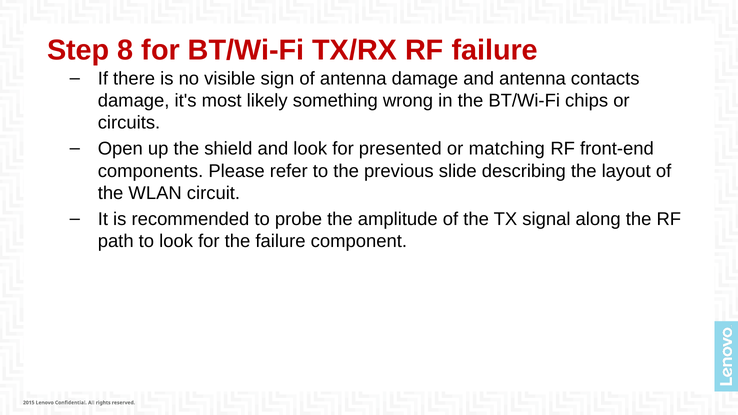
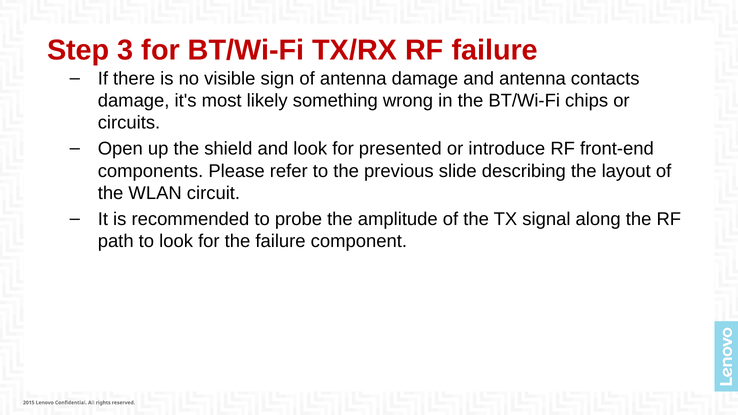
8: 8 -> 3 (125, 50)
matching: matching -> introduce (507, 149)
